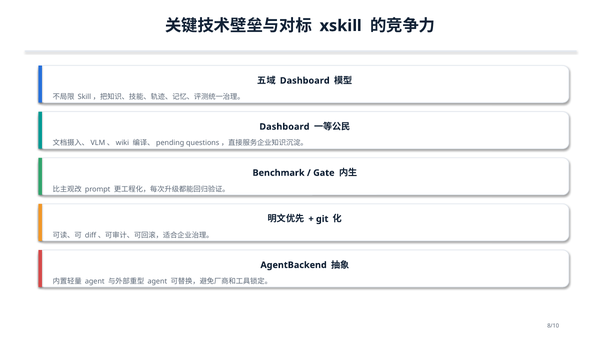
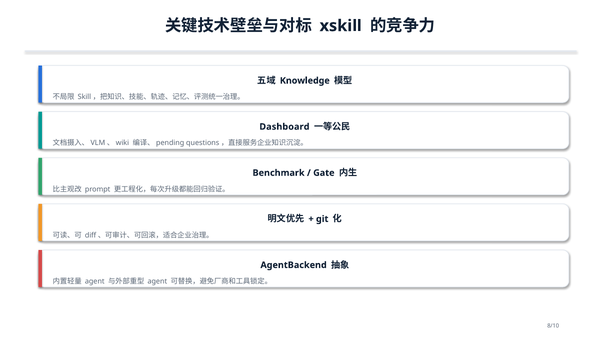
Dashboard: Dashboard -> Knowledge (305, 81)
